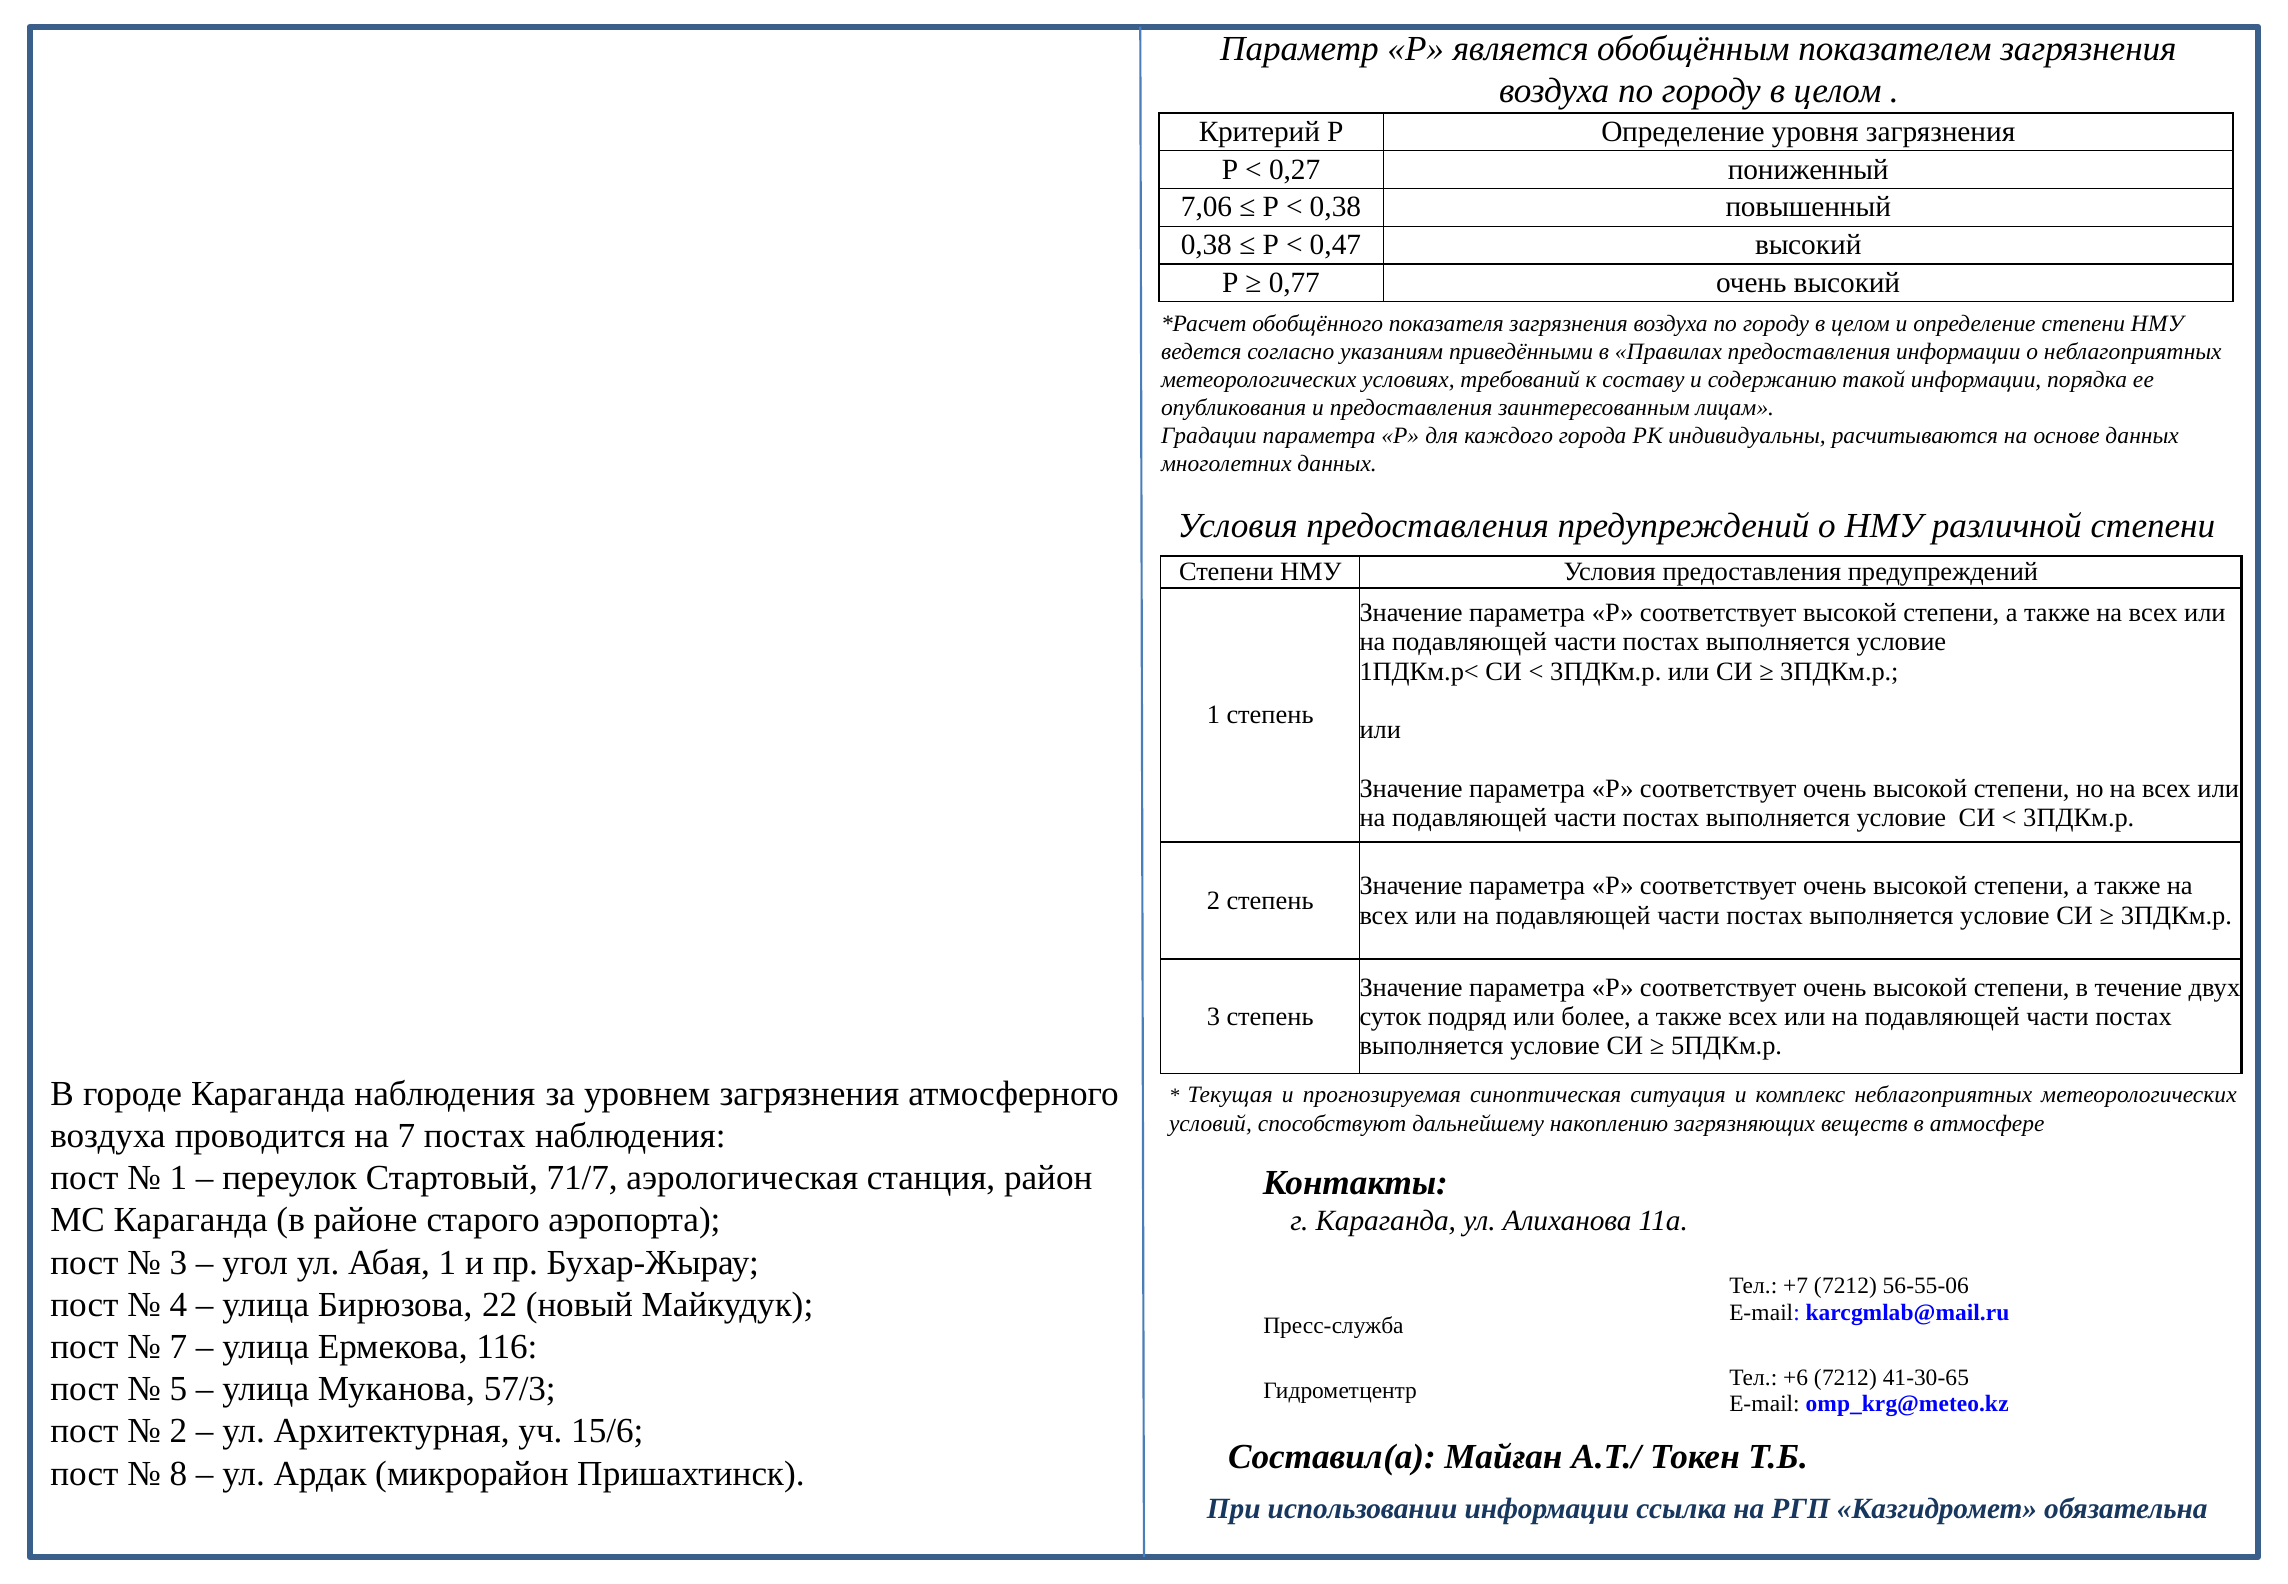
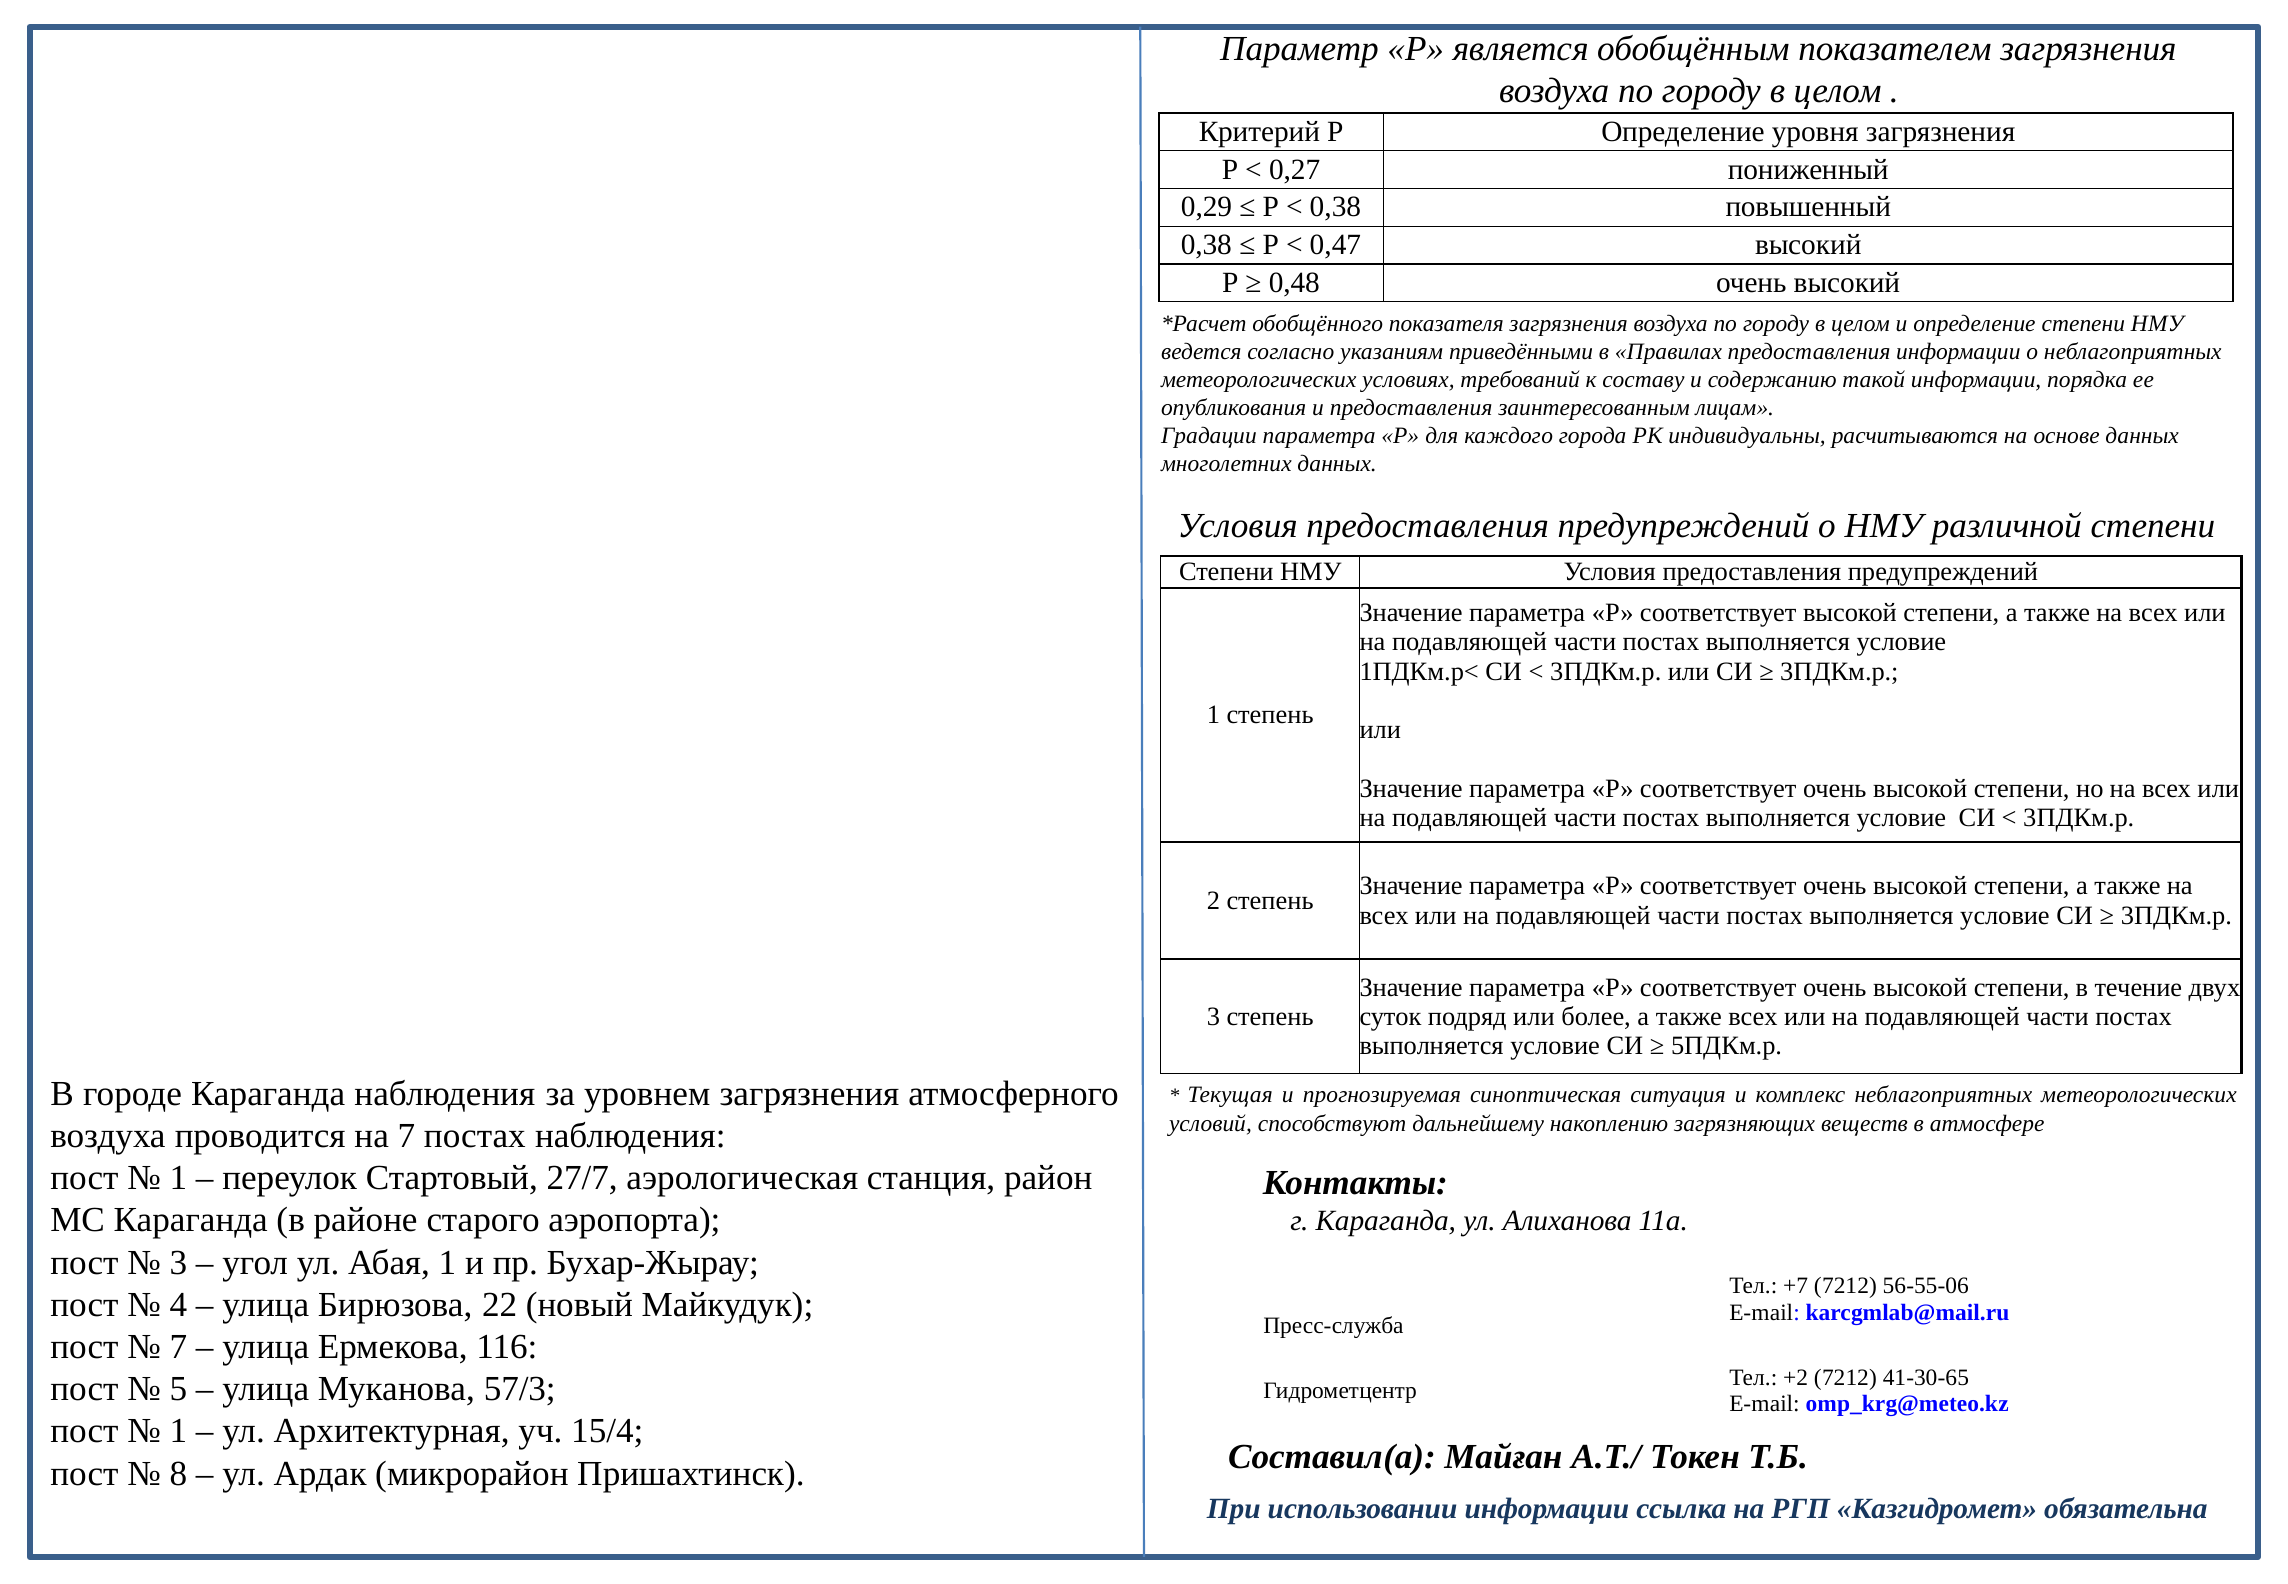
7,06: 7,06 -> 0,29 (1206, 207)
0,77: 0,77 -> 0,48 (1294, 283)
71/7: 71/7 -> 27/7 (582, 1178)
+6: +6 -> +2 (1796, 1378)
2: 2 -> 1 (178, 1431)
15/6: 15/6 -> 15/4 (607, 1431)
